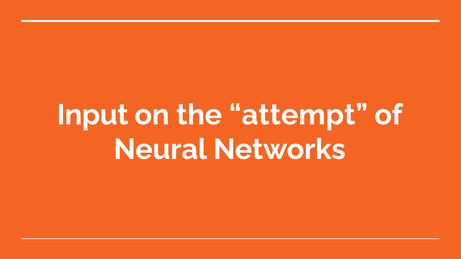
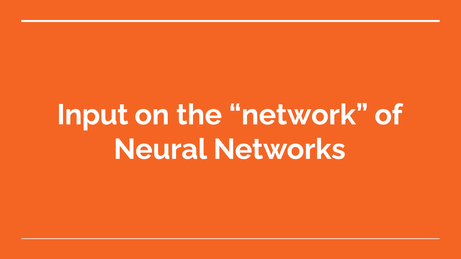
attempt: attempt -> network (298, 115)
